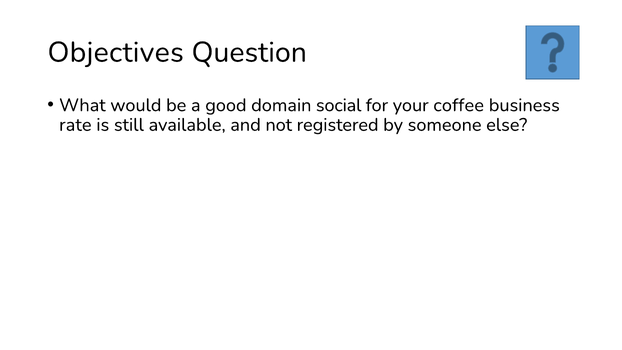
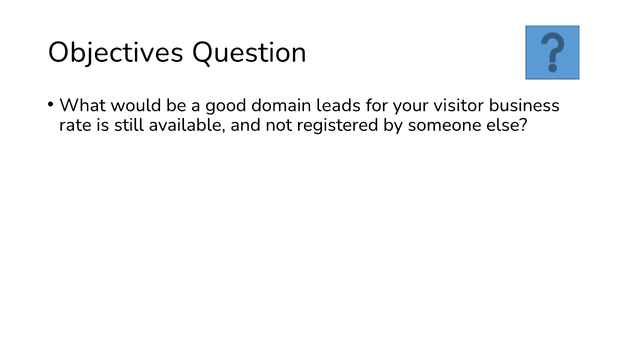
social: social -> leads (338, 105)
coffee: coffee -> visitor (459, 105)
